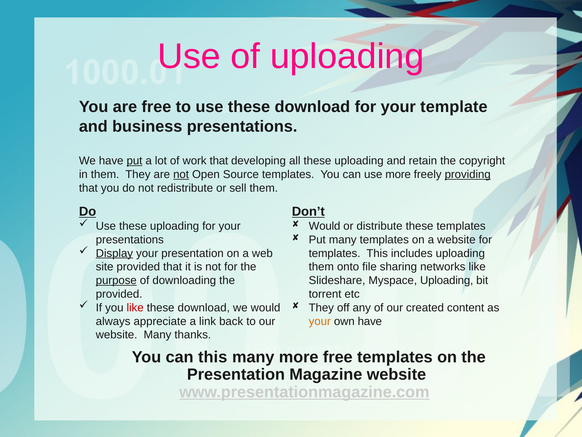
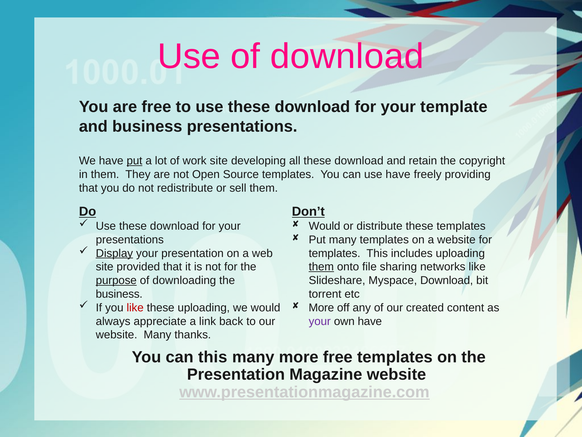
of uploading: uploading -> download (347, 56)
work that: that -> site (219, 161)
all these uploading: uploading -> download (359, 161)
not underline: present -> none (181, 174)
use more: more -> have (398, 174)
providing underline: present -> none (468, 174)
uploading: uploading -> download (175, 226)
them underline: none -> present (321, 267)
Myspace Uploading: Uploading -> Download (447, 280)
provided: provided -> business (119, 294)
download: download -> uploading (204, 307)
They: They -> More (321, 307)
your colour: orange -> purple (320, 321)
